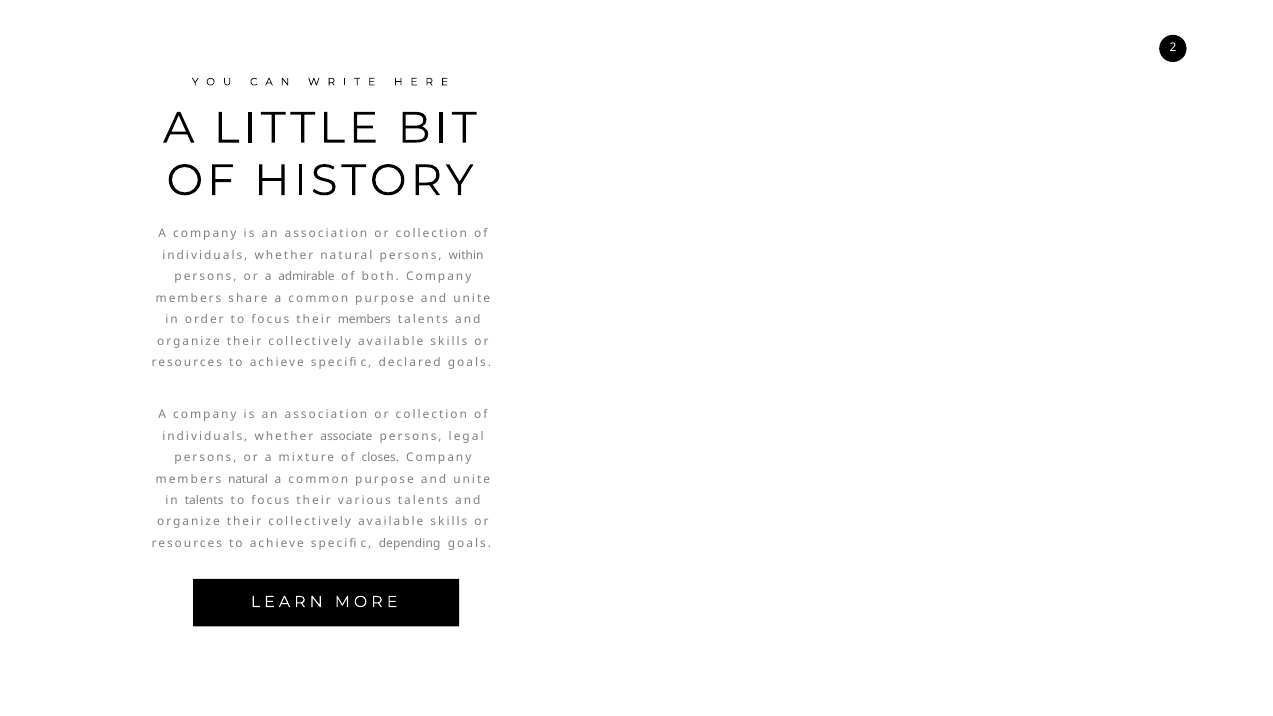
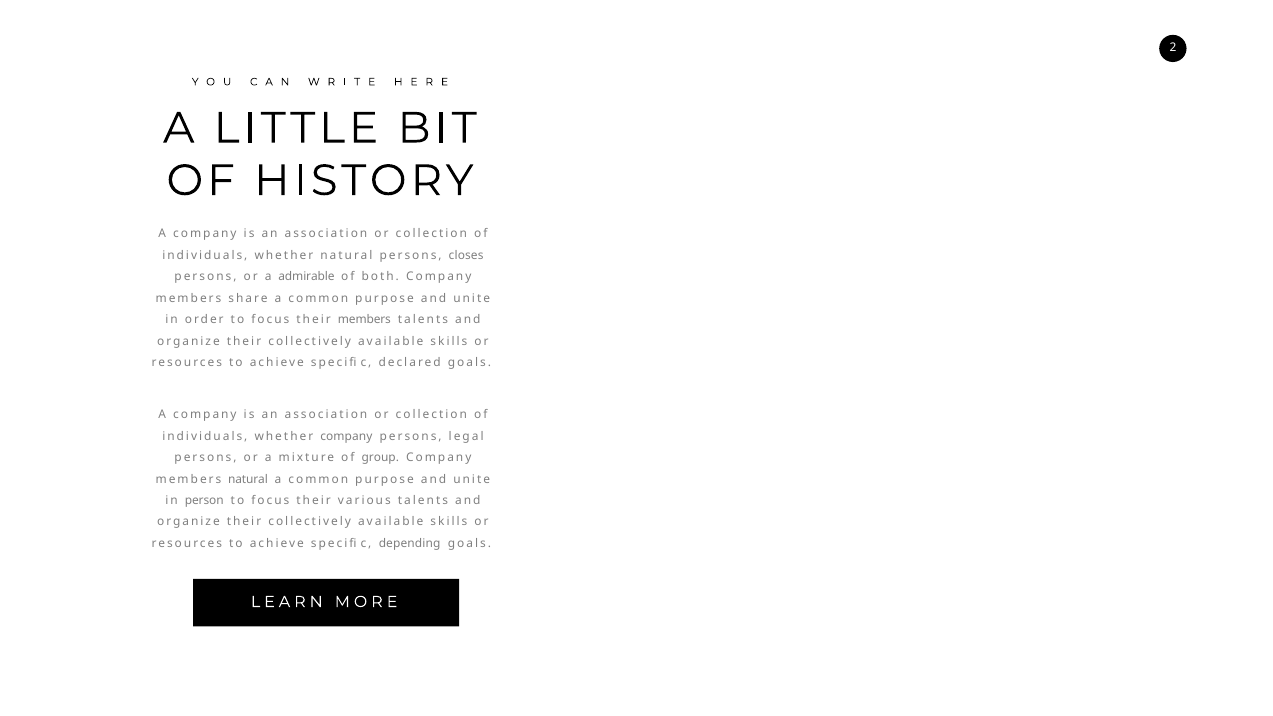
within: within -> closes (466, 256)
whether associate: associate -> company (346, 436)
closes: closes -> group (380, 458)
in talents: talents -> person (204, 501)
